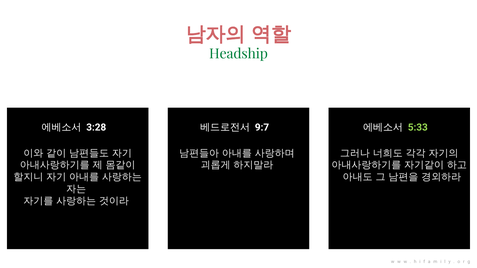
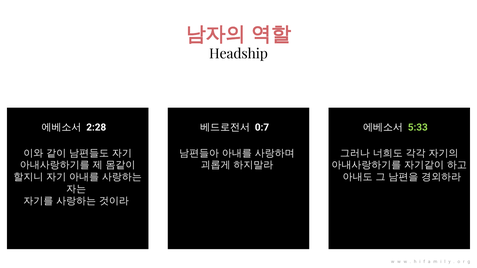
Headship colour: green -> black (239, 54)
3:28: 3:28 -> 2:28 (96, 127)
9:7: 9:7 -> 0:7 (262, 127)
